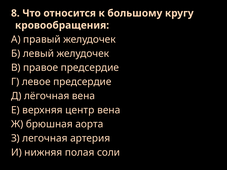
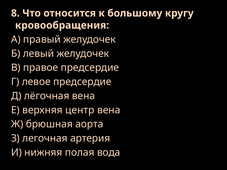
соли: соли -> вода (109, 153)
